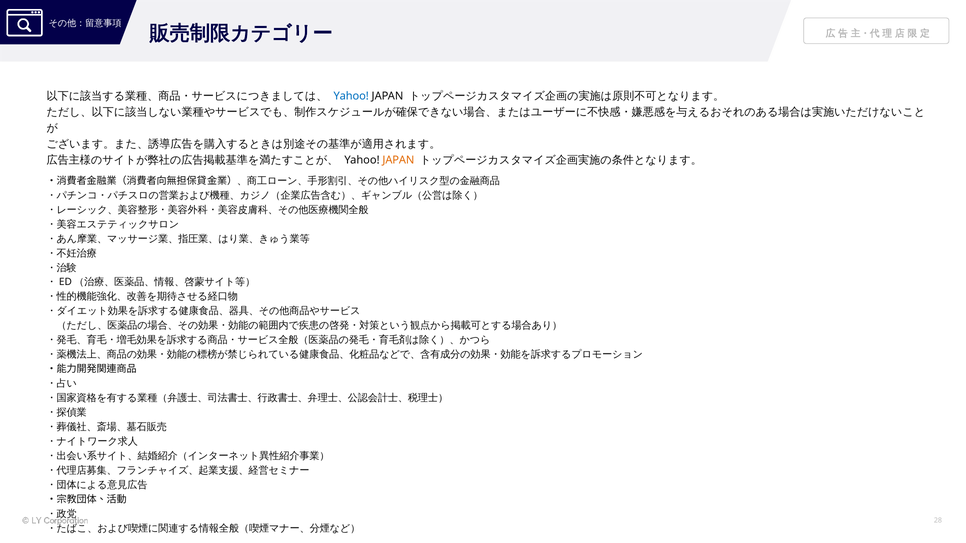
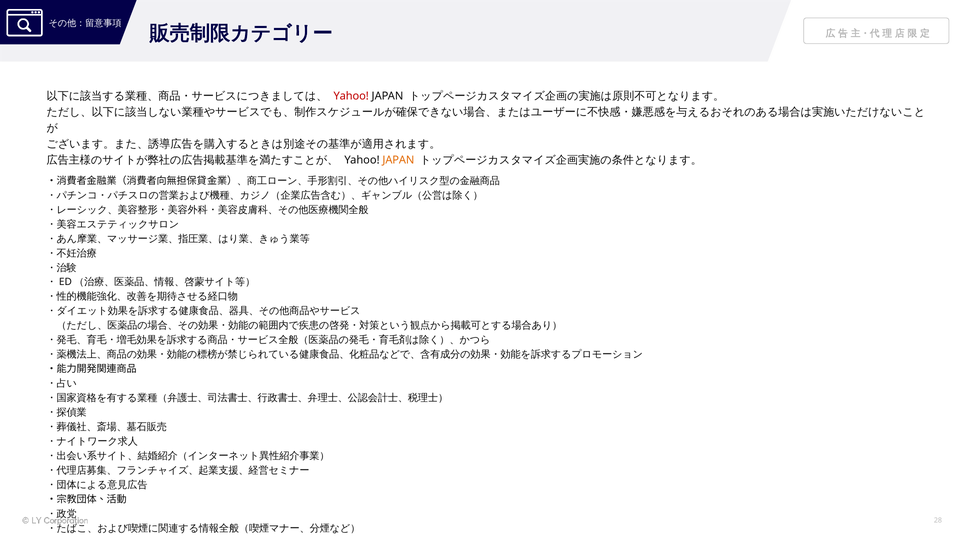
Yahoo colour: blue -> red (351, 96)
